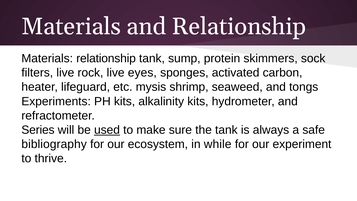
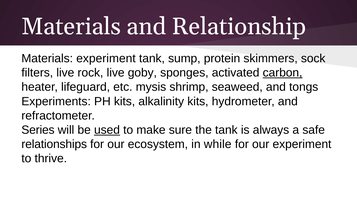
Materials relationship: relationship -> experiment (106, 58)
eyes: eyes -> goby (142, 73)
carbon underline: none -> present (283, 73)
bibliography: bibliography -> relationships (54, 144)
